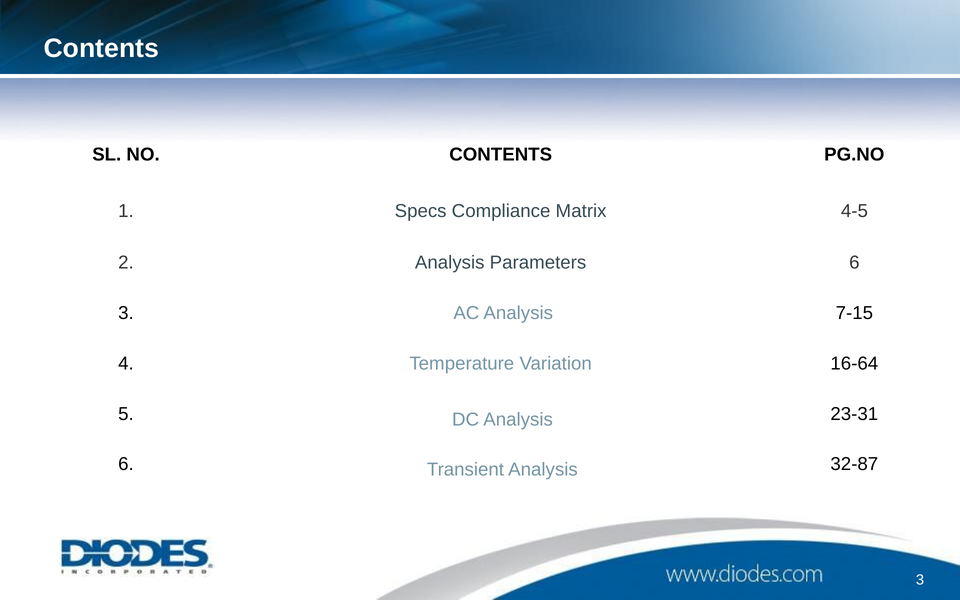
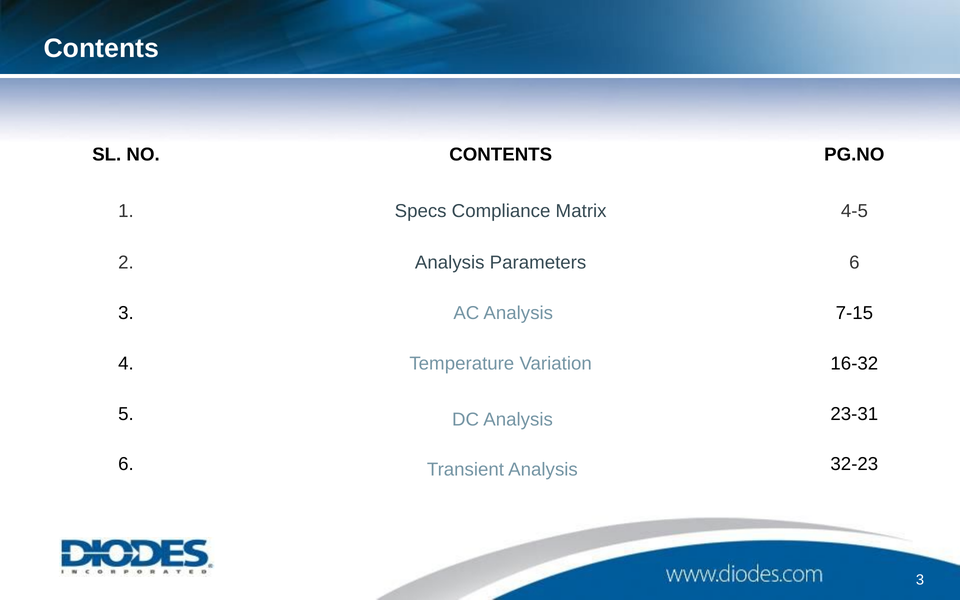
16-64: 16-64 -> 16-32 (854, 364)
32-87: 32-87 -> 32-23 (854, 464)
